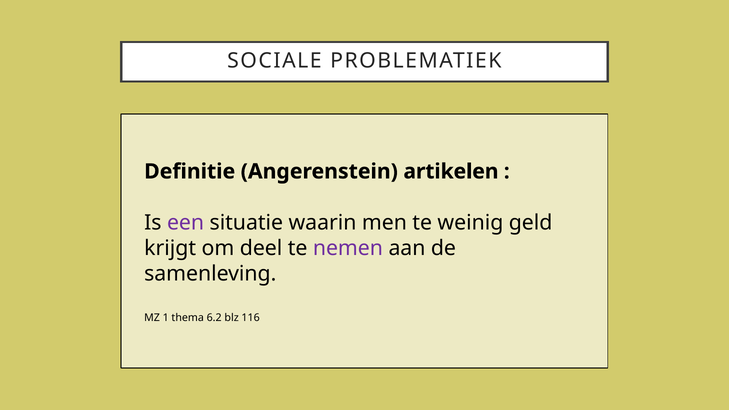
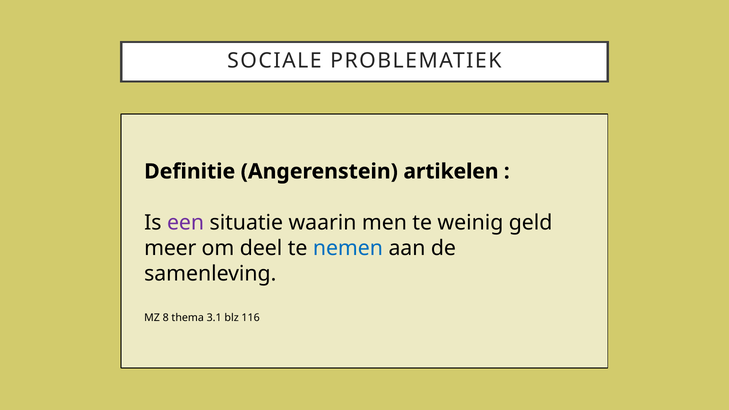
krijgt: krijgt -> meer (170, 248)
nemen colour: purple -> blue (348, 248)
1: 1 -> 8 (166, 318)
6.2: 6.2 -> 3.1 (214, 318)
